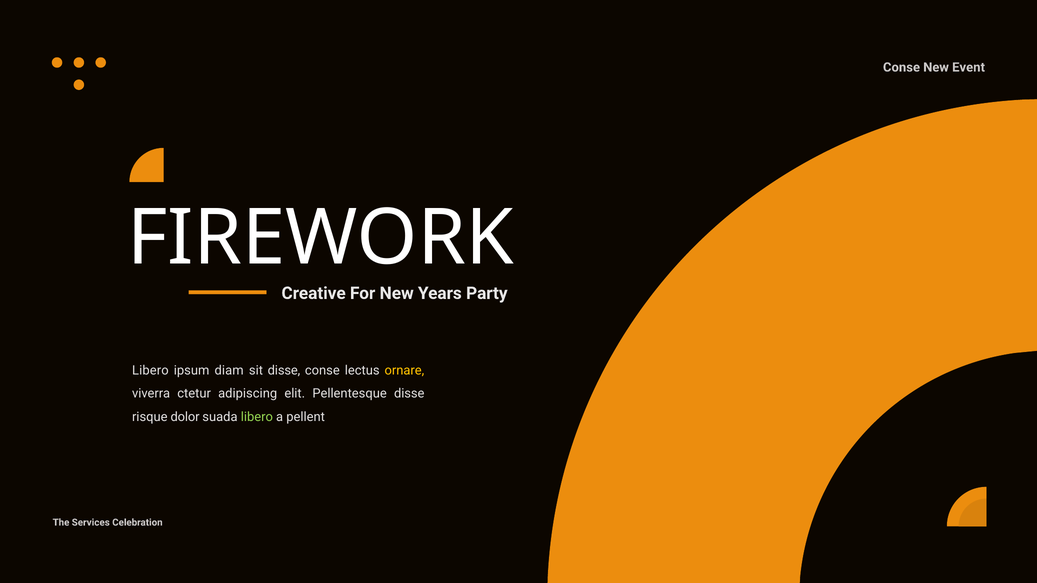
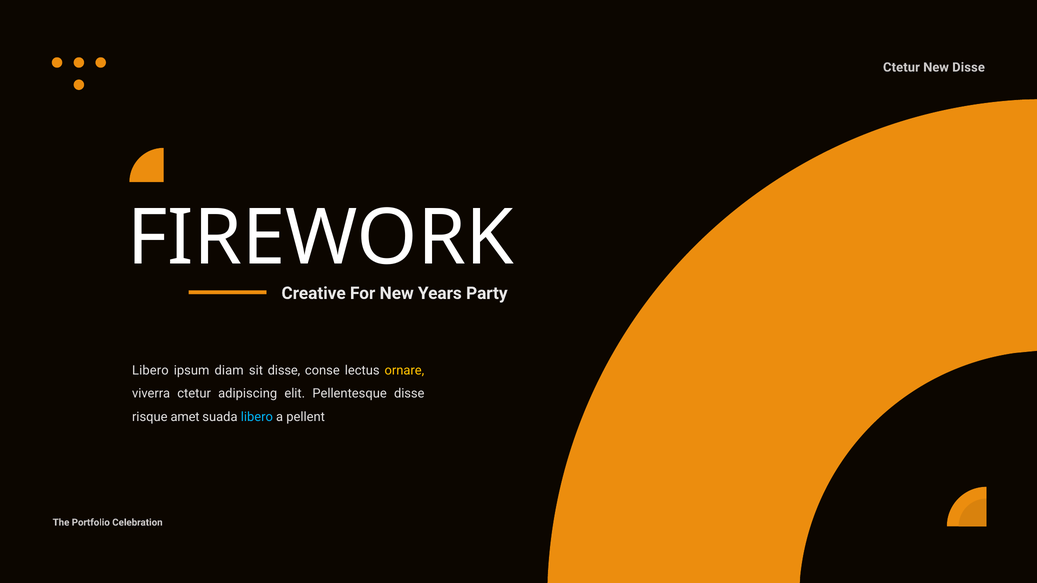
Conse: Conse -> Ctetur (901, 67)
New Event: Event -> Disse (969, 67)
dolor: dolor -> amet (185, 417)
libero colour: light green -> light blue (257, 417)
Services: Services -> Portfolio (91, 523)
